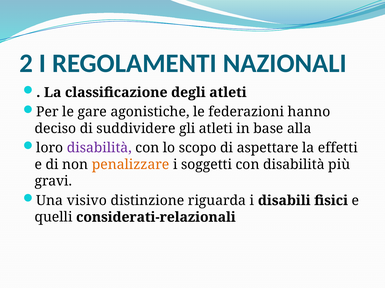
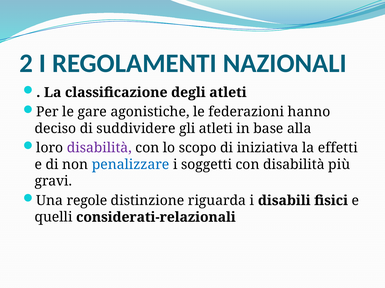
aspettare: aspettare -> iniziativa (268, 148)
penalizzare colour: orange -> blue (131, 165)
visivo: visivo -> regole (87, 201)
